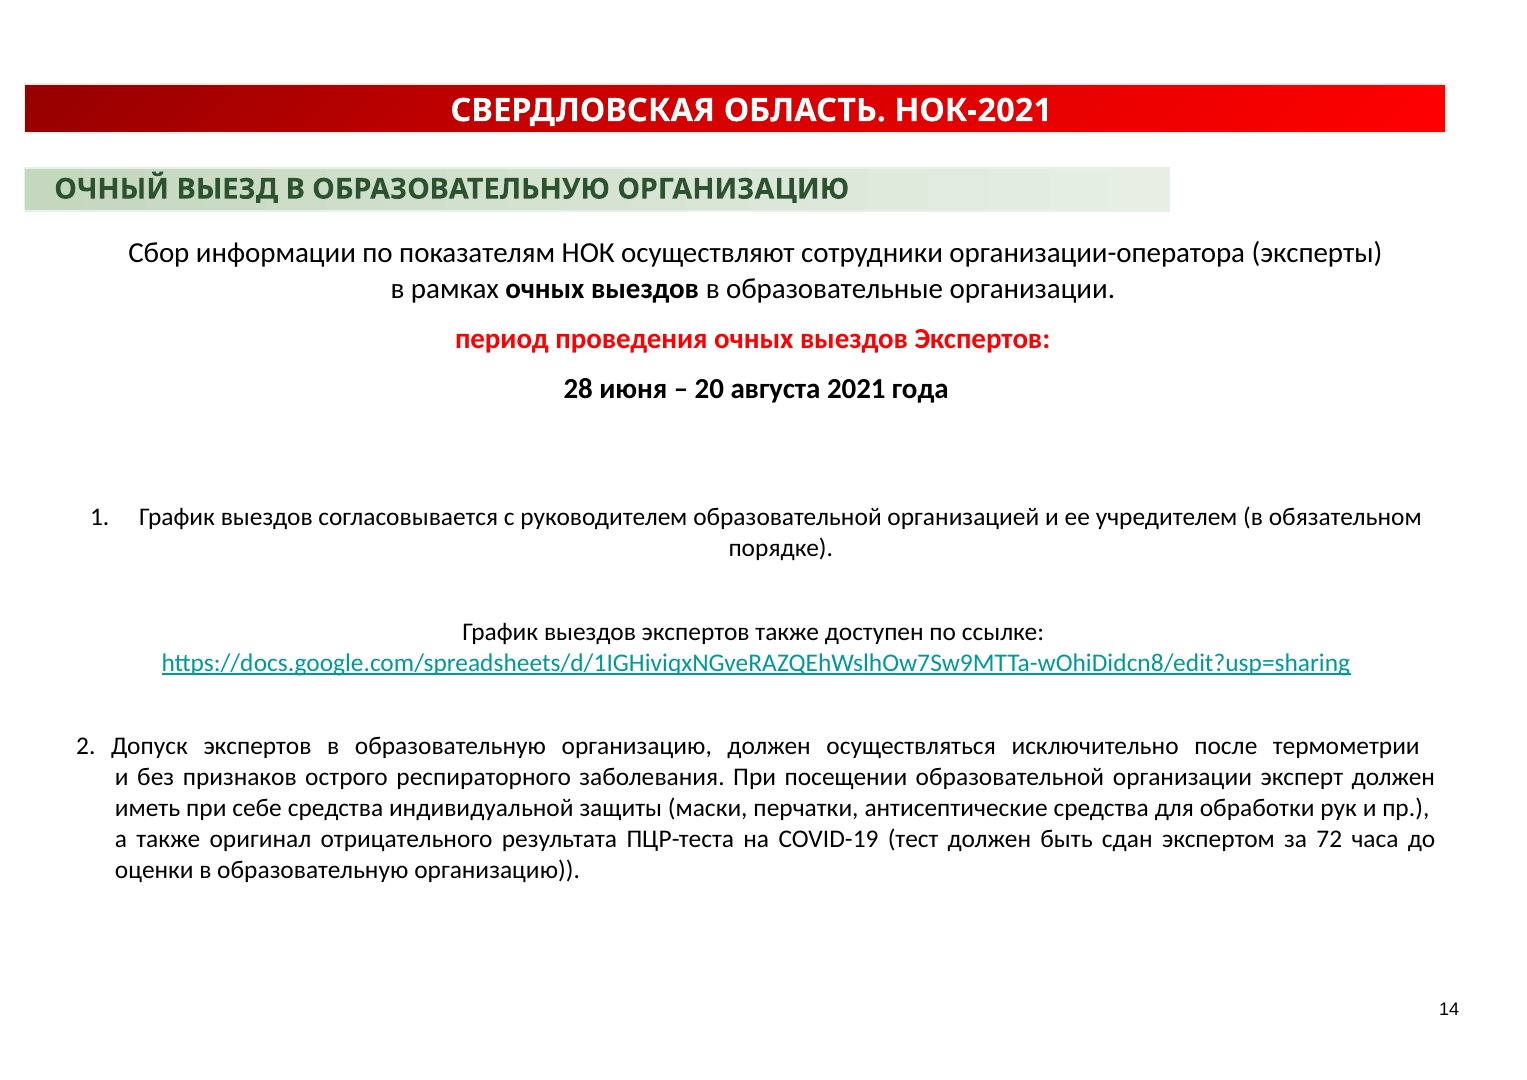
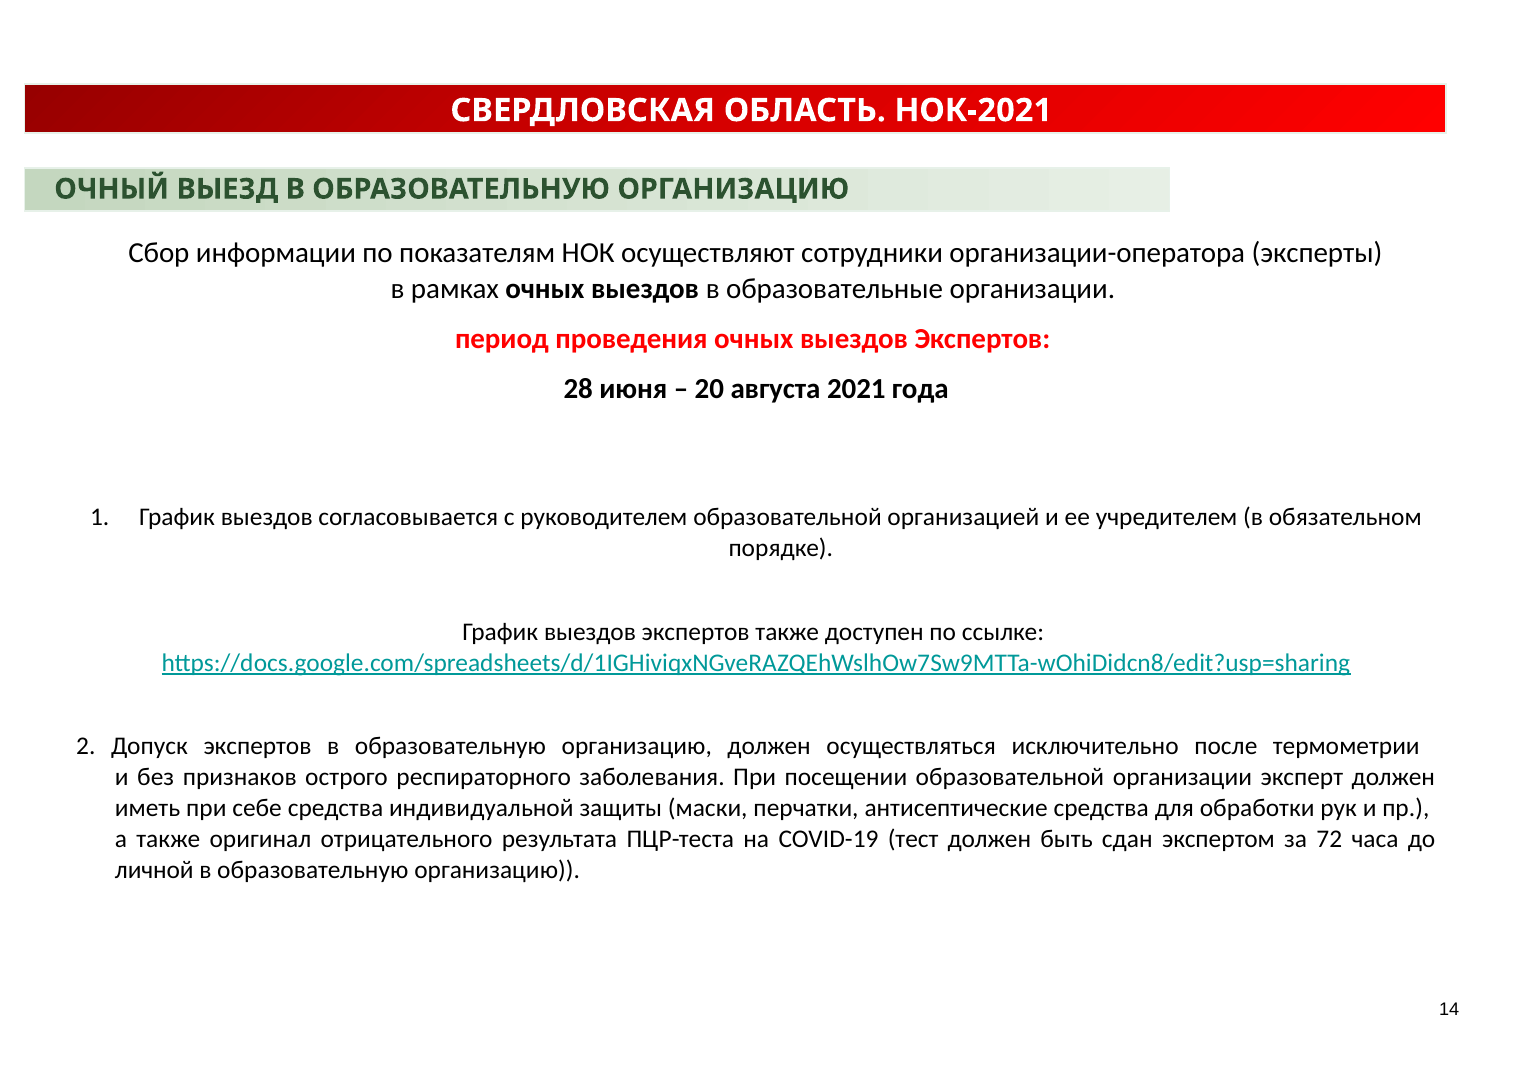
оценки: оценки -> личной (154, 870)
